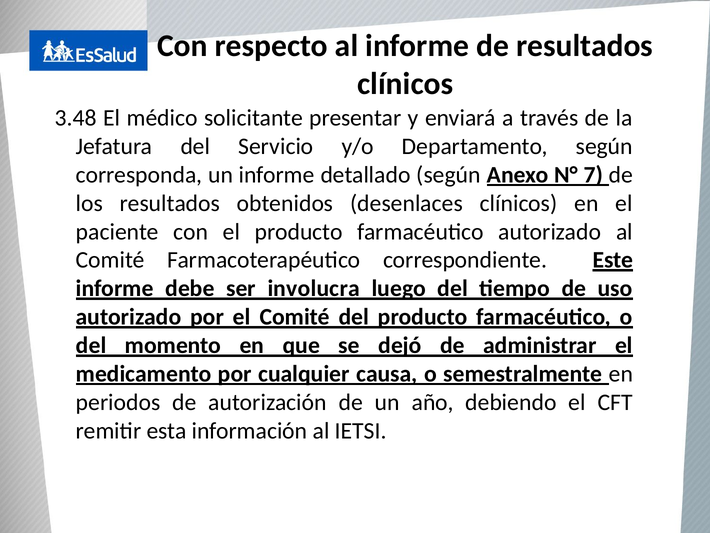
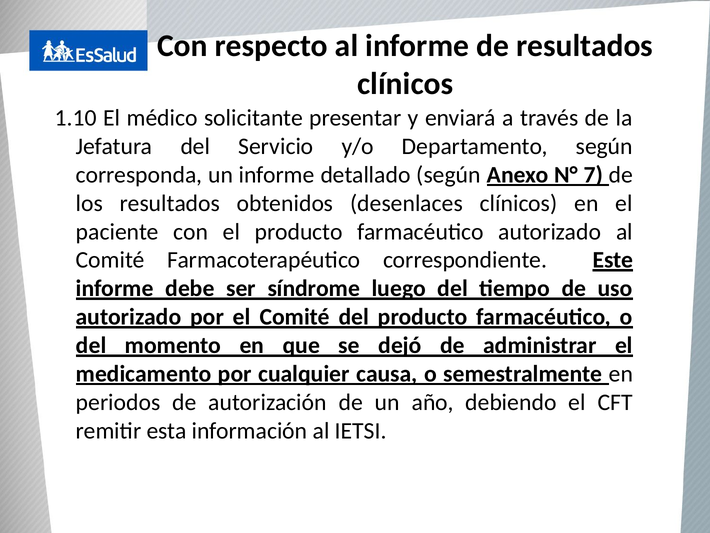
3.48: 3.48 -> 1.10 (76, 118)
involucra: involucra -> síndrome (314, 288)
